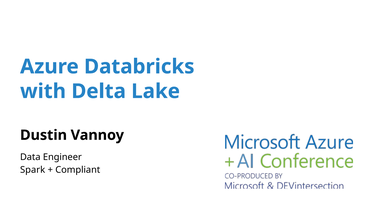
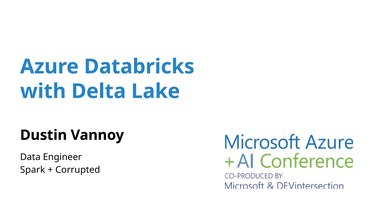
Compliant: Compliant -> Corrupted (78, 170)
